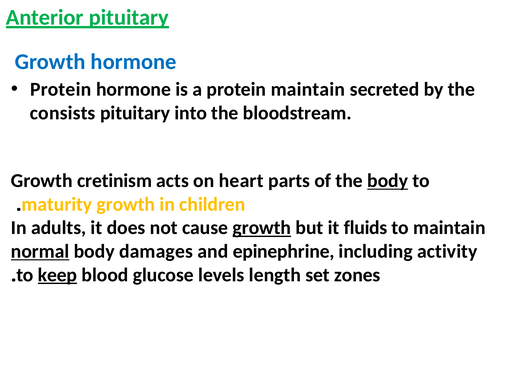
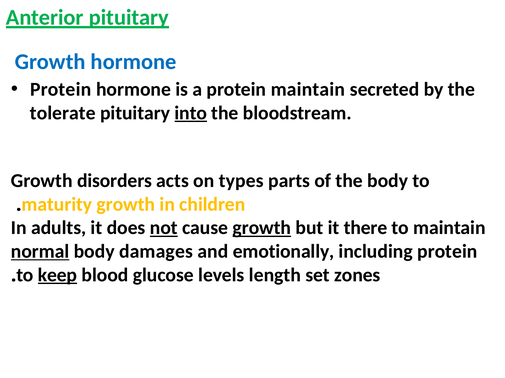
consists: consists -> tolerate (63, 113)
into underline: none -> present (191, 113)
cretinism: cretinism -> disorders (115, 181)
heart: heart -> types (241, 181)
body underline: present -> none (388, 181)
not underline: none -> present (164, 228)
fluids: fluids -> there (366, 228)
epinephrine: epinephrine -> emotionally (284, 252)
including activity: activity -> protein (447, 252)
